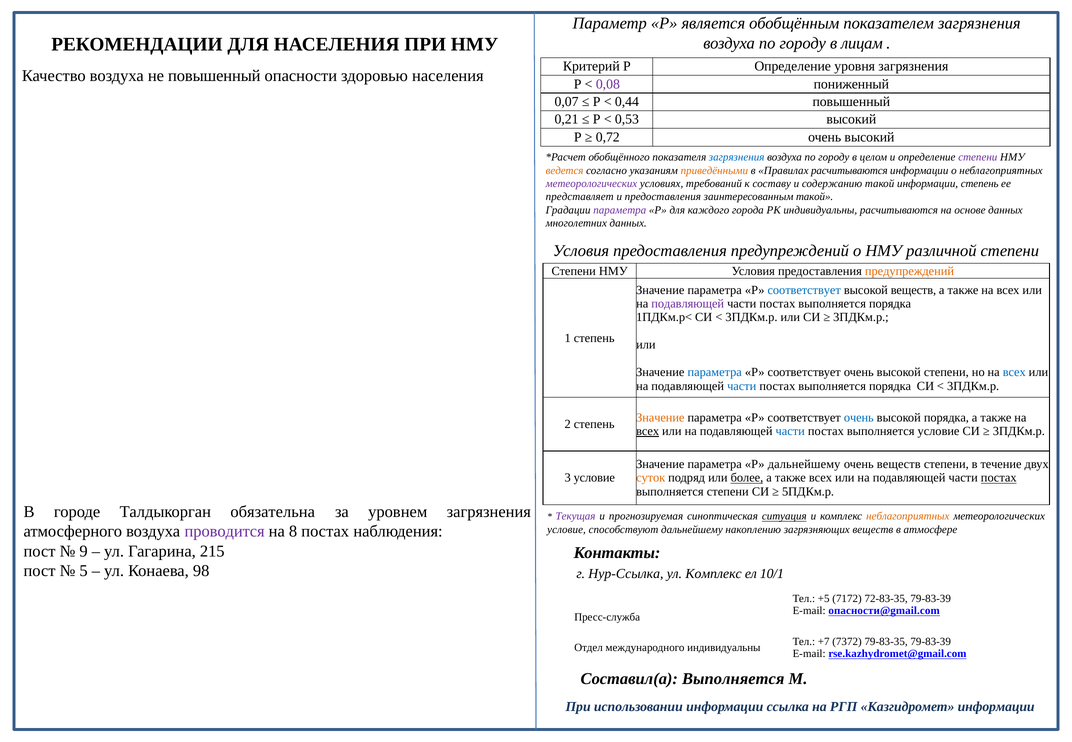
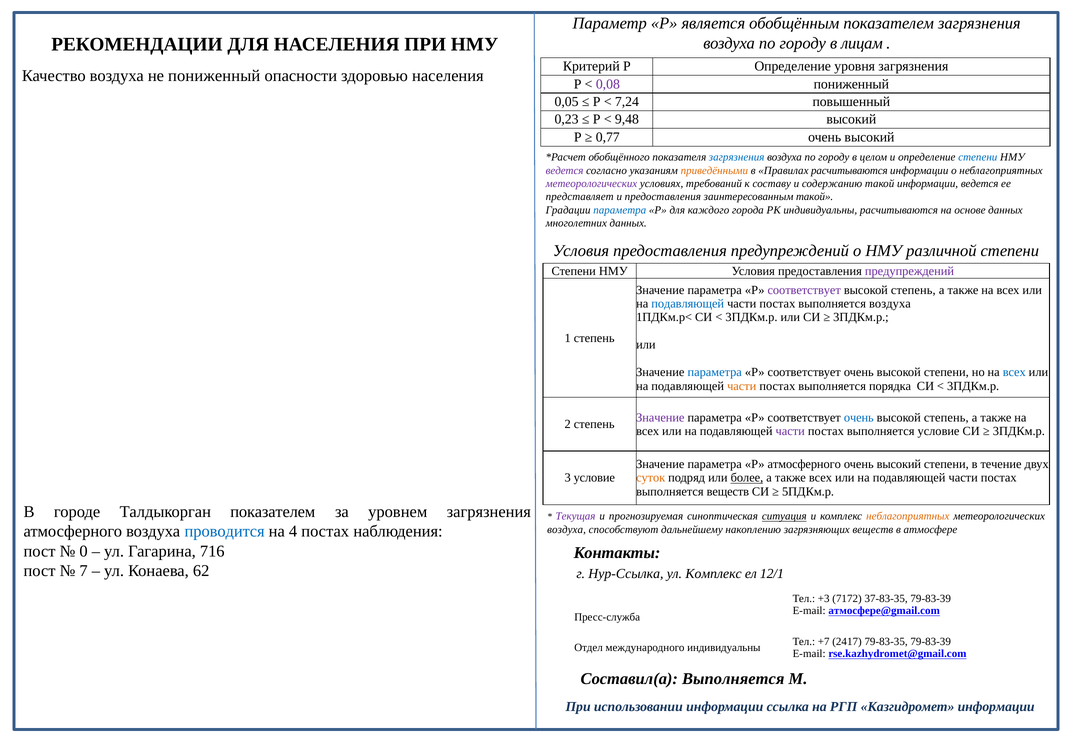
не повышенный: повышенный -> пониженный (214, 76)
0,07: 0,07 -> 0,05 (567, 102)
0,44: 0,44 -> 7,24 (627, 102)
0,21: 0,21 -> 0,23 (567, 119)
0,53: 0,53 -> 9,48 (627, 119)
0,72: 0,72 -> 0,77 (608, 137)
степени colour: purple -> blue (978, 157)
ведется colour: orange -> purple (565, 171)
информации степень: степень -> ведется (980, 184)
параметра colour: purple -> blue (620, 210)
предупреждений colour: orange -> purple (909, 271)
соответствует colour: blue -> purple (804, 290)
веществ: веществ -> степень (913, 290)
подавляющей colour: purple -> blue (688, 304)
порядка: порядка -> воздуха (890, 304)
части colour: blue -> orange (742, 386)
Значение colour: orange -> purple (660, 418)
порядка: порядка -> степень (946, 418)
всех underline: present -> none (648, 431)
части colour: blue -> purple (790, 431)
Р дальнейшему: дальнейшему -> атмосферного (804, 464)
веществ: веществ -> высокий (899, 464)
постах underline: present -> none (999, 478)
выполняется степени: степени -> веществ (728, 492)
Талдыкорган обязательна: обязательна -> показателем (273, 512)
проводится colour: purple -> blue (225, 532)
8: 8 -> 4 (293, 532)
условие: условие -> воздуха (567, 530)
9: 9 -> 0 (84, 551)
215: 215 -> 716 (212, 551)
5: 5 -> 7 (84, 571)
98: 98 -> 62 (201, 571)
10/1: 10/1 -> 12/1 (772, 574)
+5: +5 -> +3 (824, 599)
72-83-35: 72-83-35 -> 37-83-35 (886, 599)
опасности@gmail.com: опасности@gmail.com -> атмосфере@gmail.com (884, 611)
7372: 7372 -> 2417 (847, 642)
